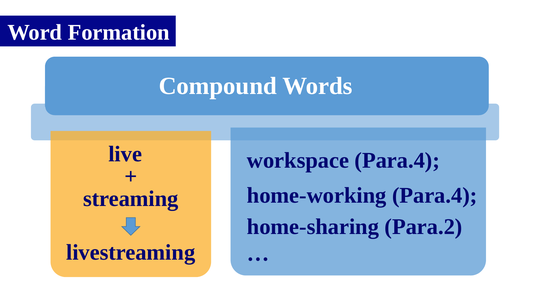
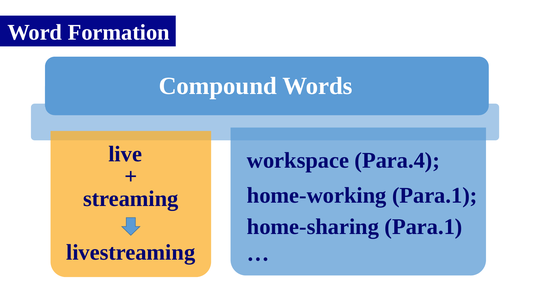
home-working Para.4: Para.4 -> Para.1 (435, 195)
home-sharing Para.2: Para.2 -> Para.1 (423, 227)
